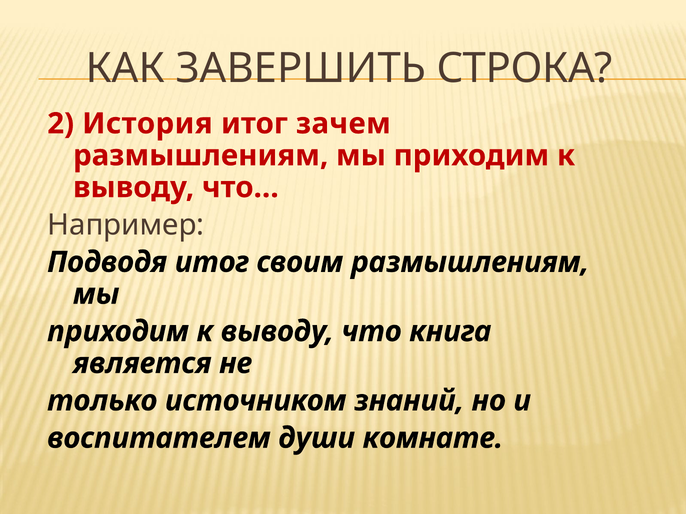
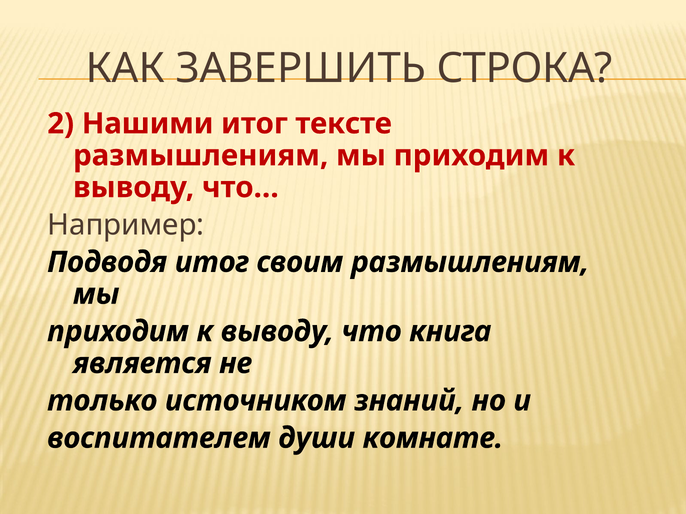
История: История -> Нашими (148, 124)
зачем: зачем -> тексте (344, 124)
